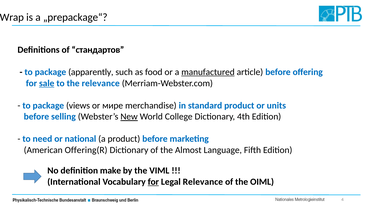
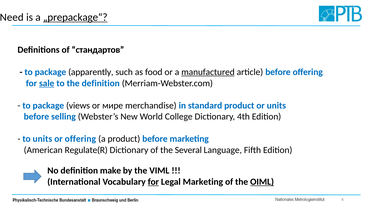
Wrap: Wrap -> Need (12, 17)
„prepackage“ underline: none -> present (75, 17)
the relevance: relevance -> definition (101, 83)
New underline: present -> none (129, 117)
to need: need -> units (42, 139)
or national: national -> offering (80, 139)
Offering(R: Offering(R -> Regulate(R (86, 150)
Almost: Almost -> Several (188, 150)
Legal Relevance: Relevance -> Marketing (203, 182)
OIML underline: none -> present (262, 182)
